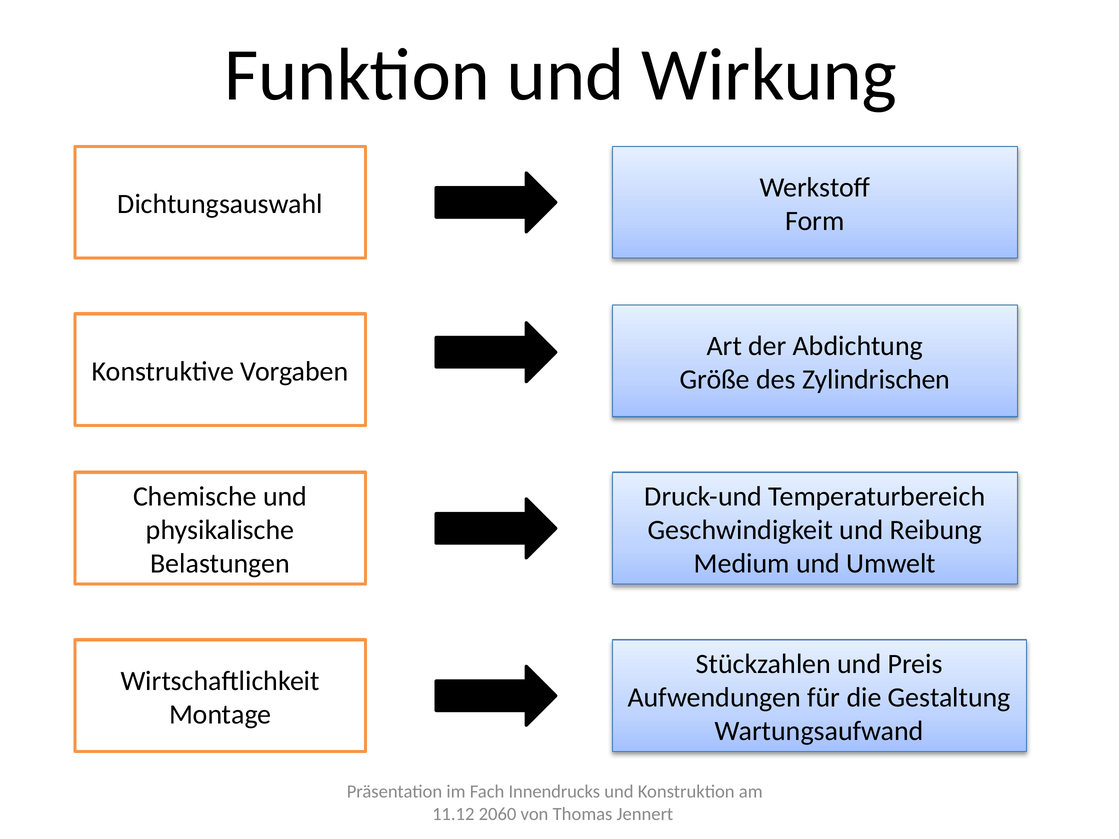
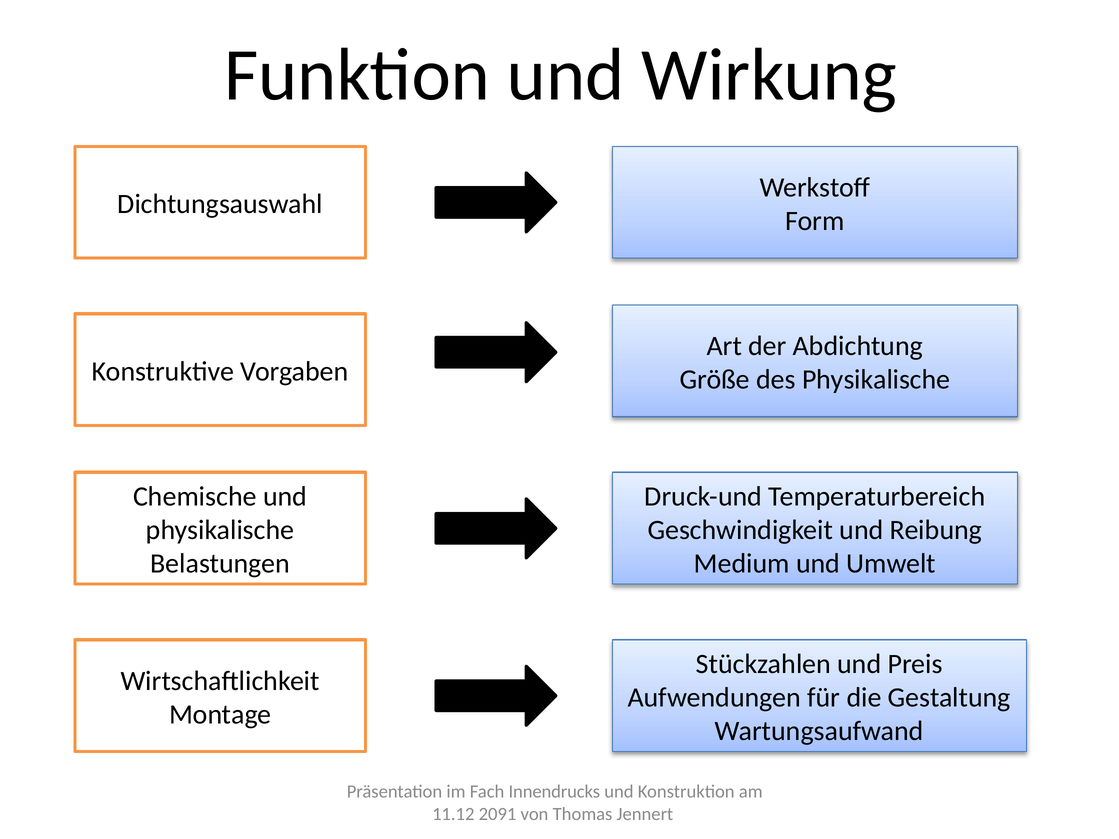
des Zylindrischen: Zylindrischen -> Physikalische (876, 380)
2060: 2060 -> 2091 (498, 814)
